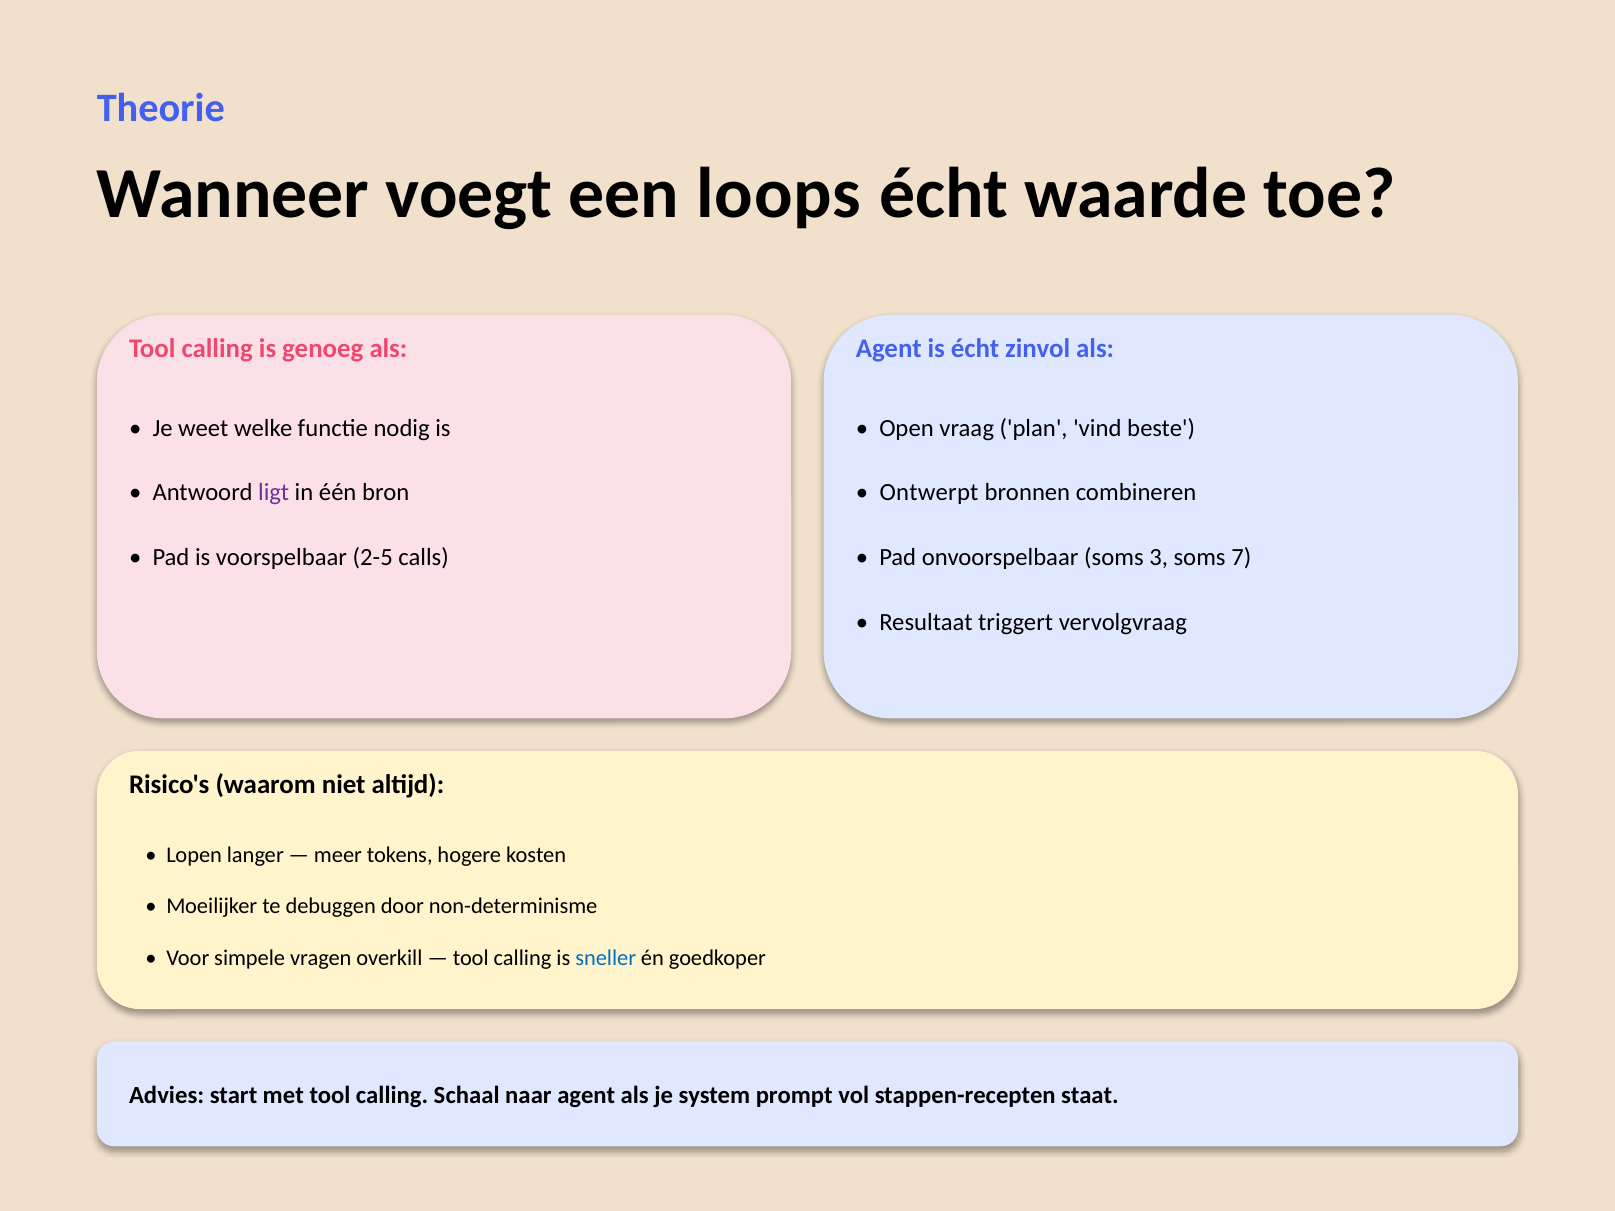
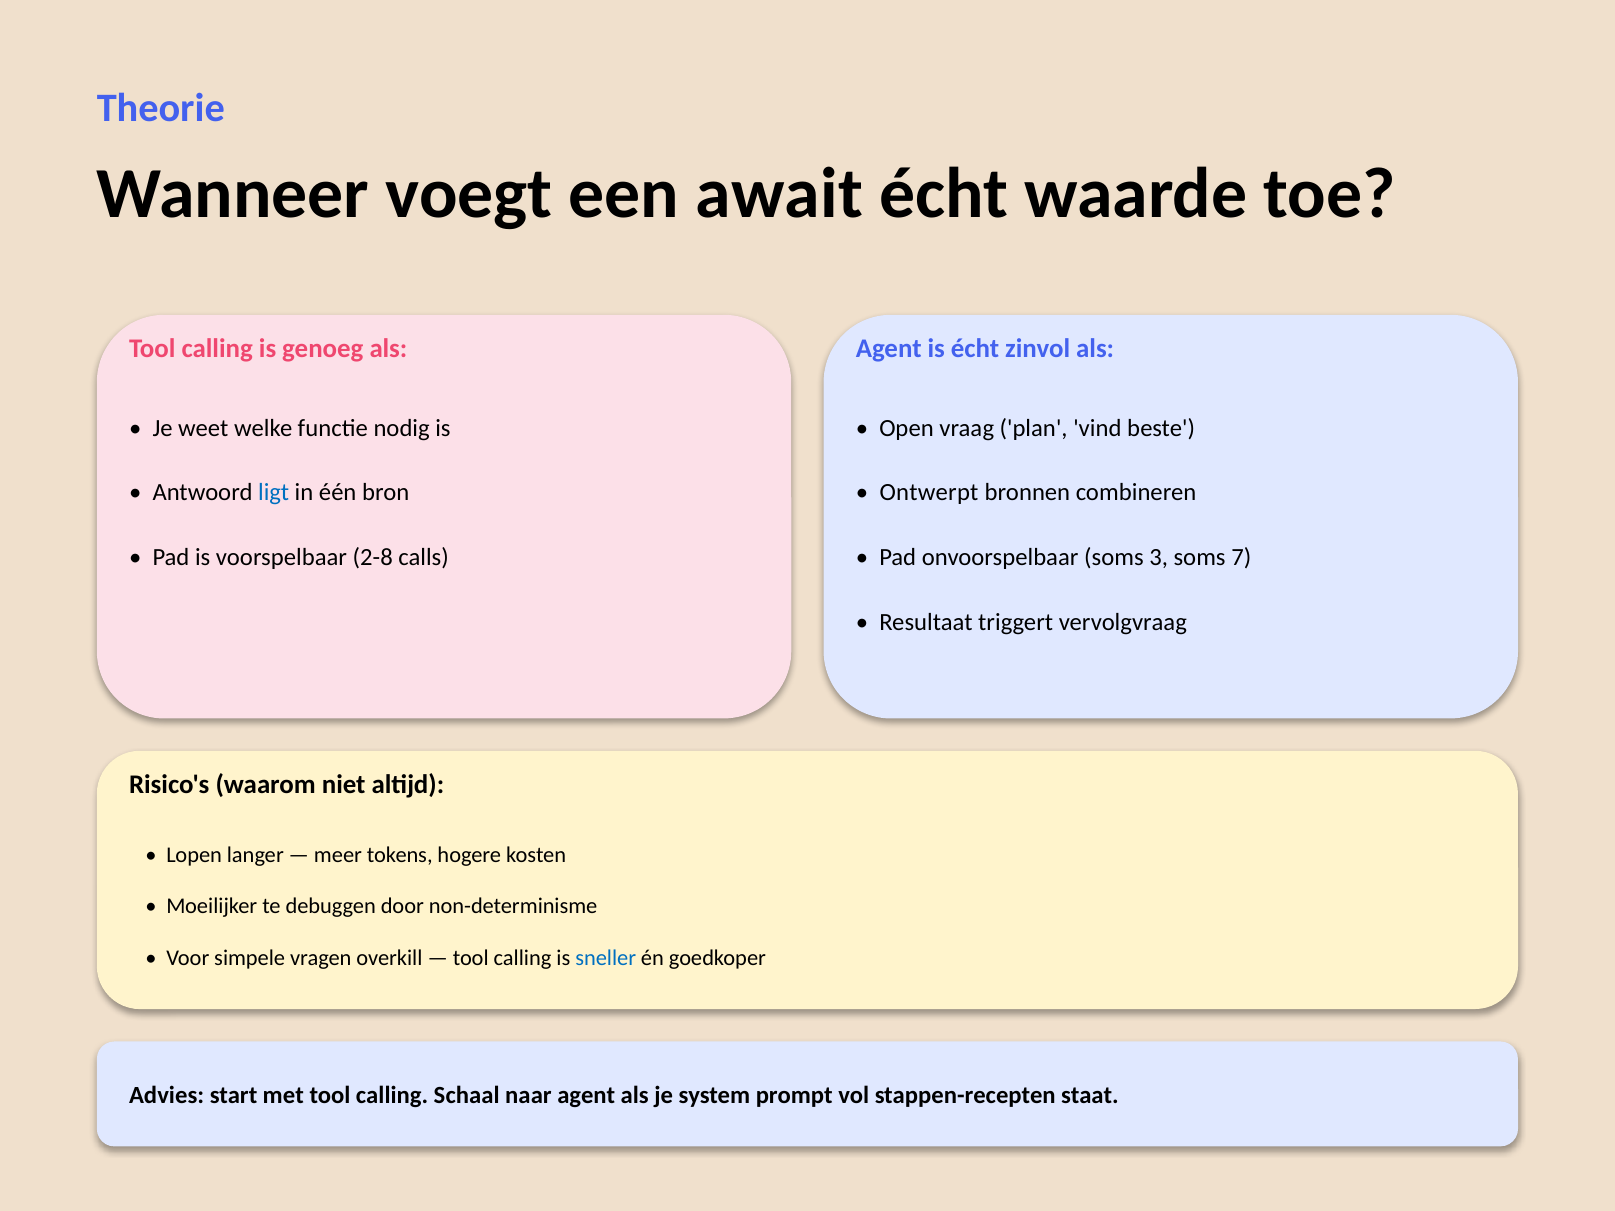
loops: loops -> await (779, 193)
ligt colour: purple -> blue (274, 493)
2-5: 2-5 -> 2-8 (373, 557)
